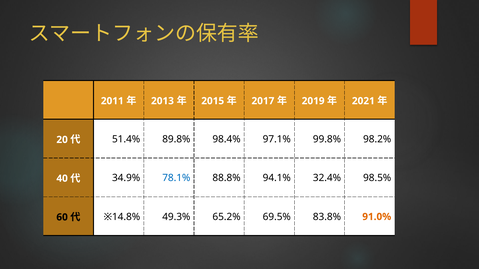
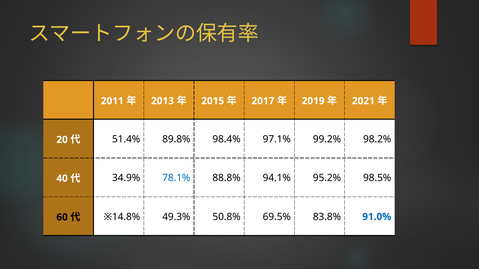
99.8%: 99.8% -> 99.2% (327, 139)
32.4%: 32.4% -> 95.2% (327, 178)
65.2%: 65.2% -> 50.8% (227, 217)
91.0% colour: orange -> blue (377, 217)
